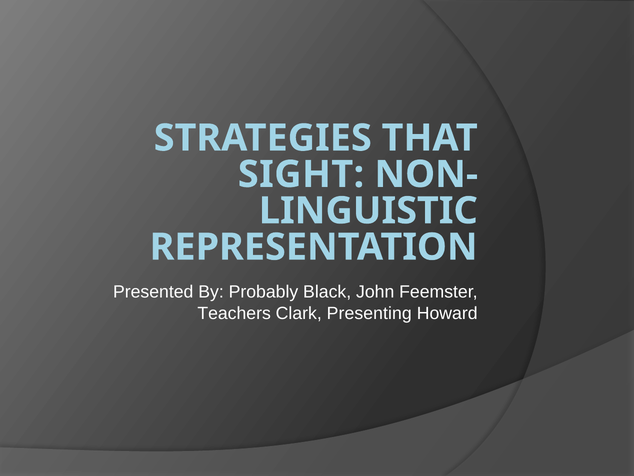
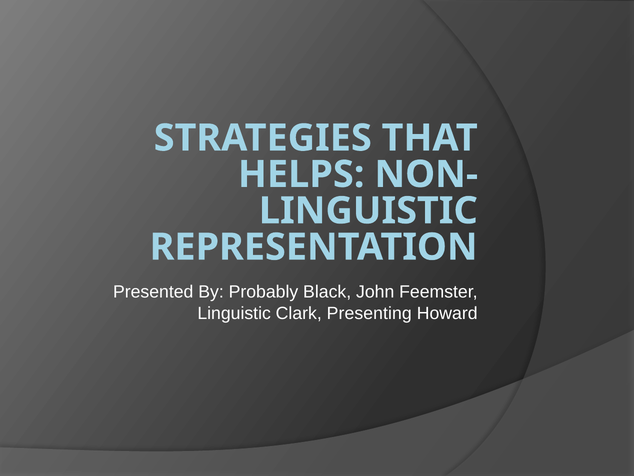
SIGHT: SIGHT -> HELPS (301, 174)
Teachers: Teachers -> Linguistic (234, 313)
